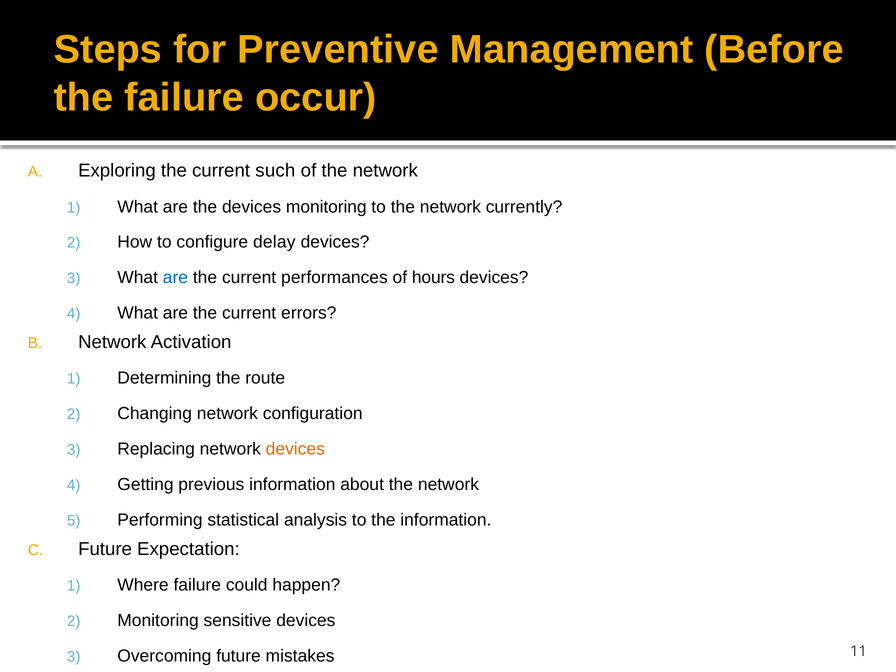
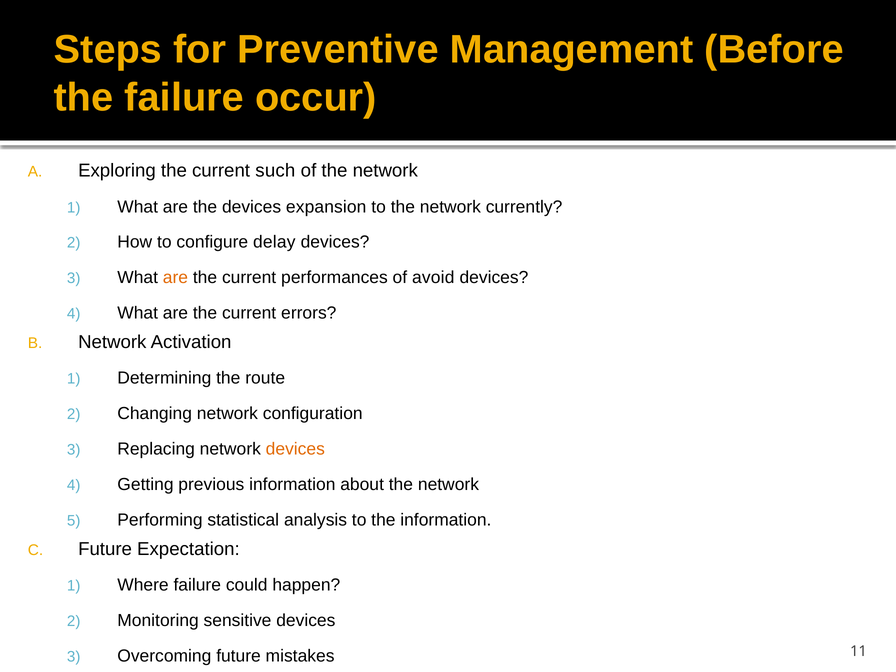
devices monitoring: monitoring -> expansion (326, 207)
are colour: blue -> orange (175, 278)
hours: hours -> avoid (433, 278)
